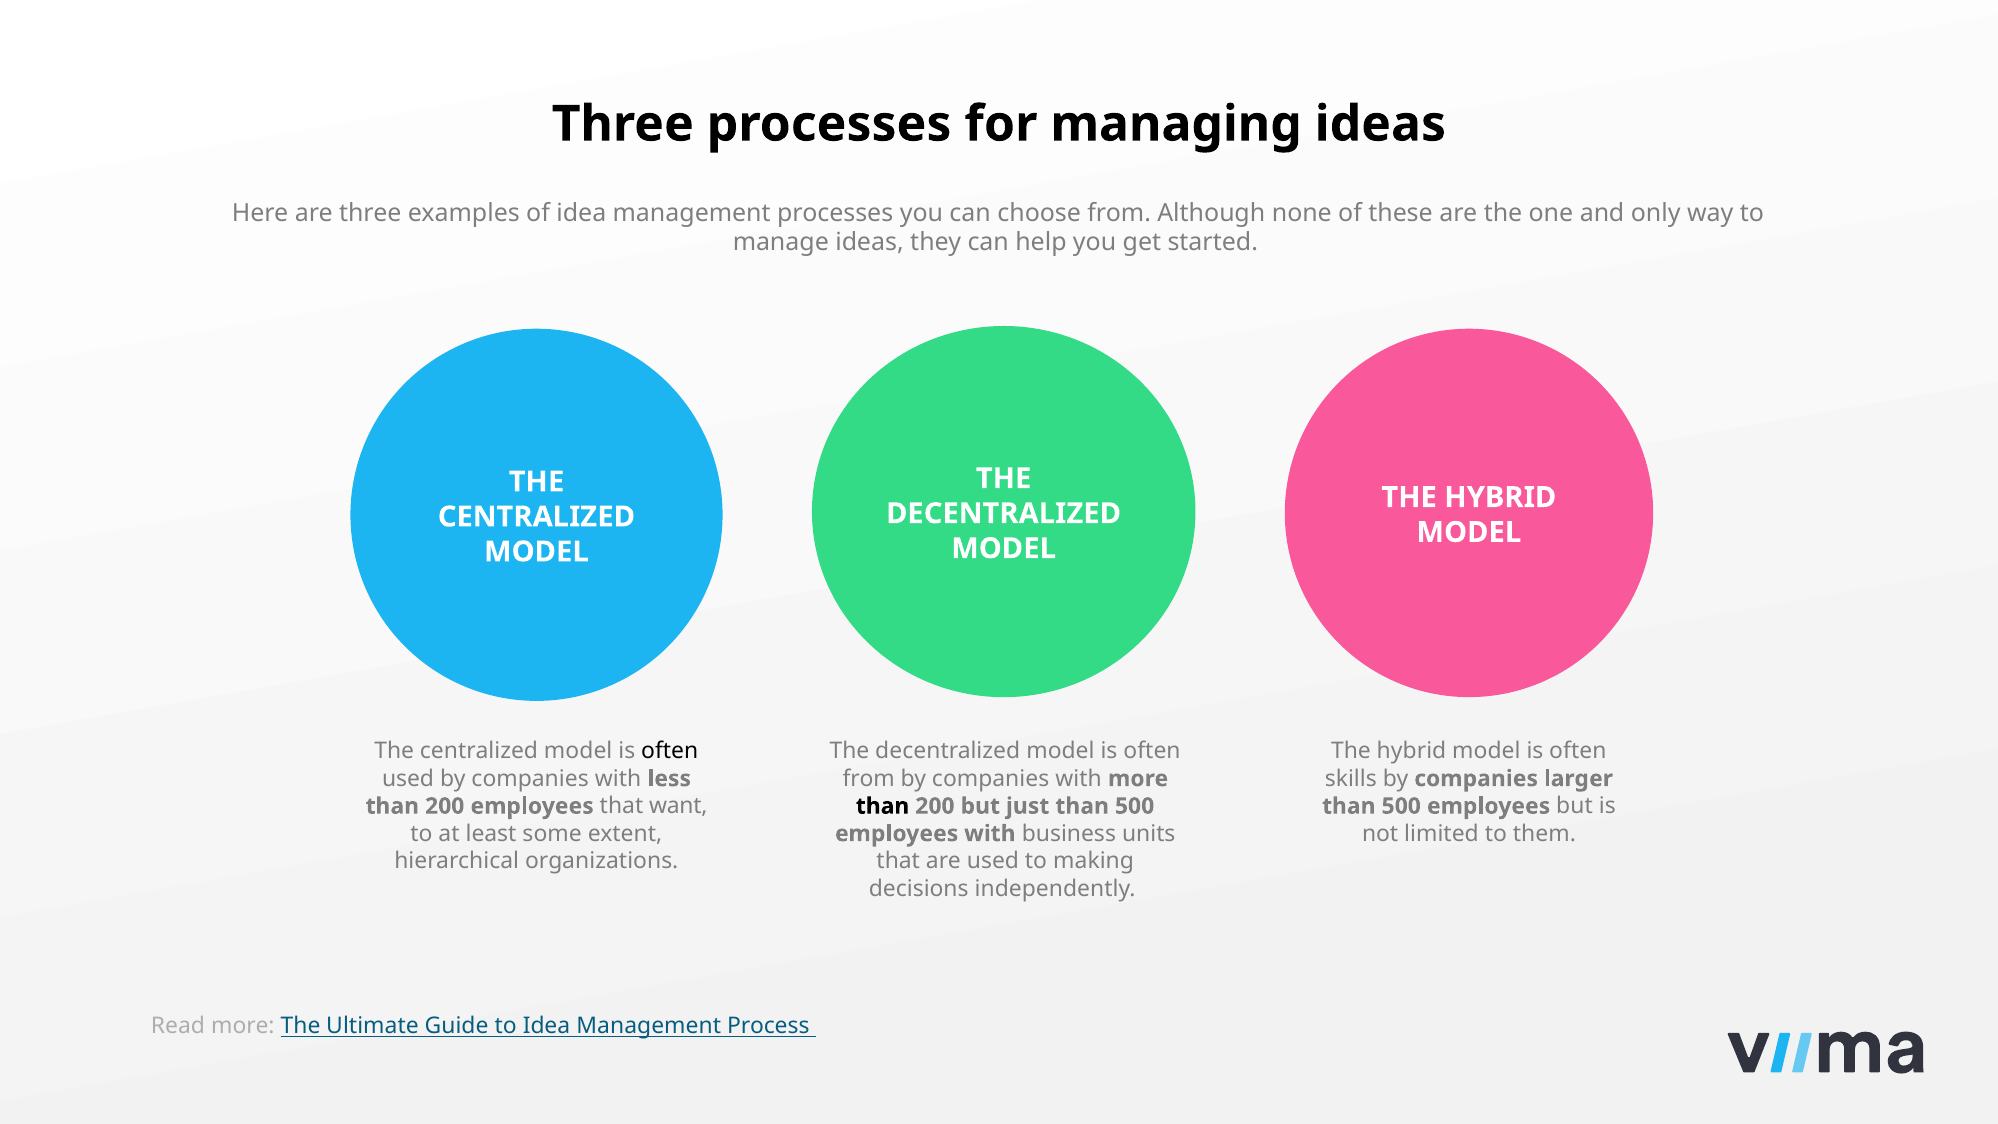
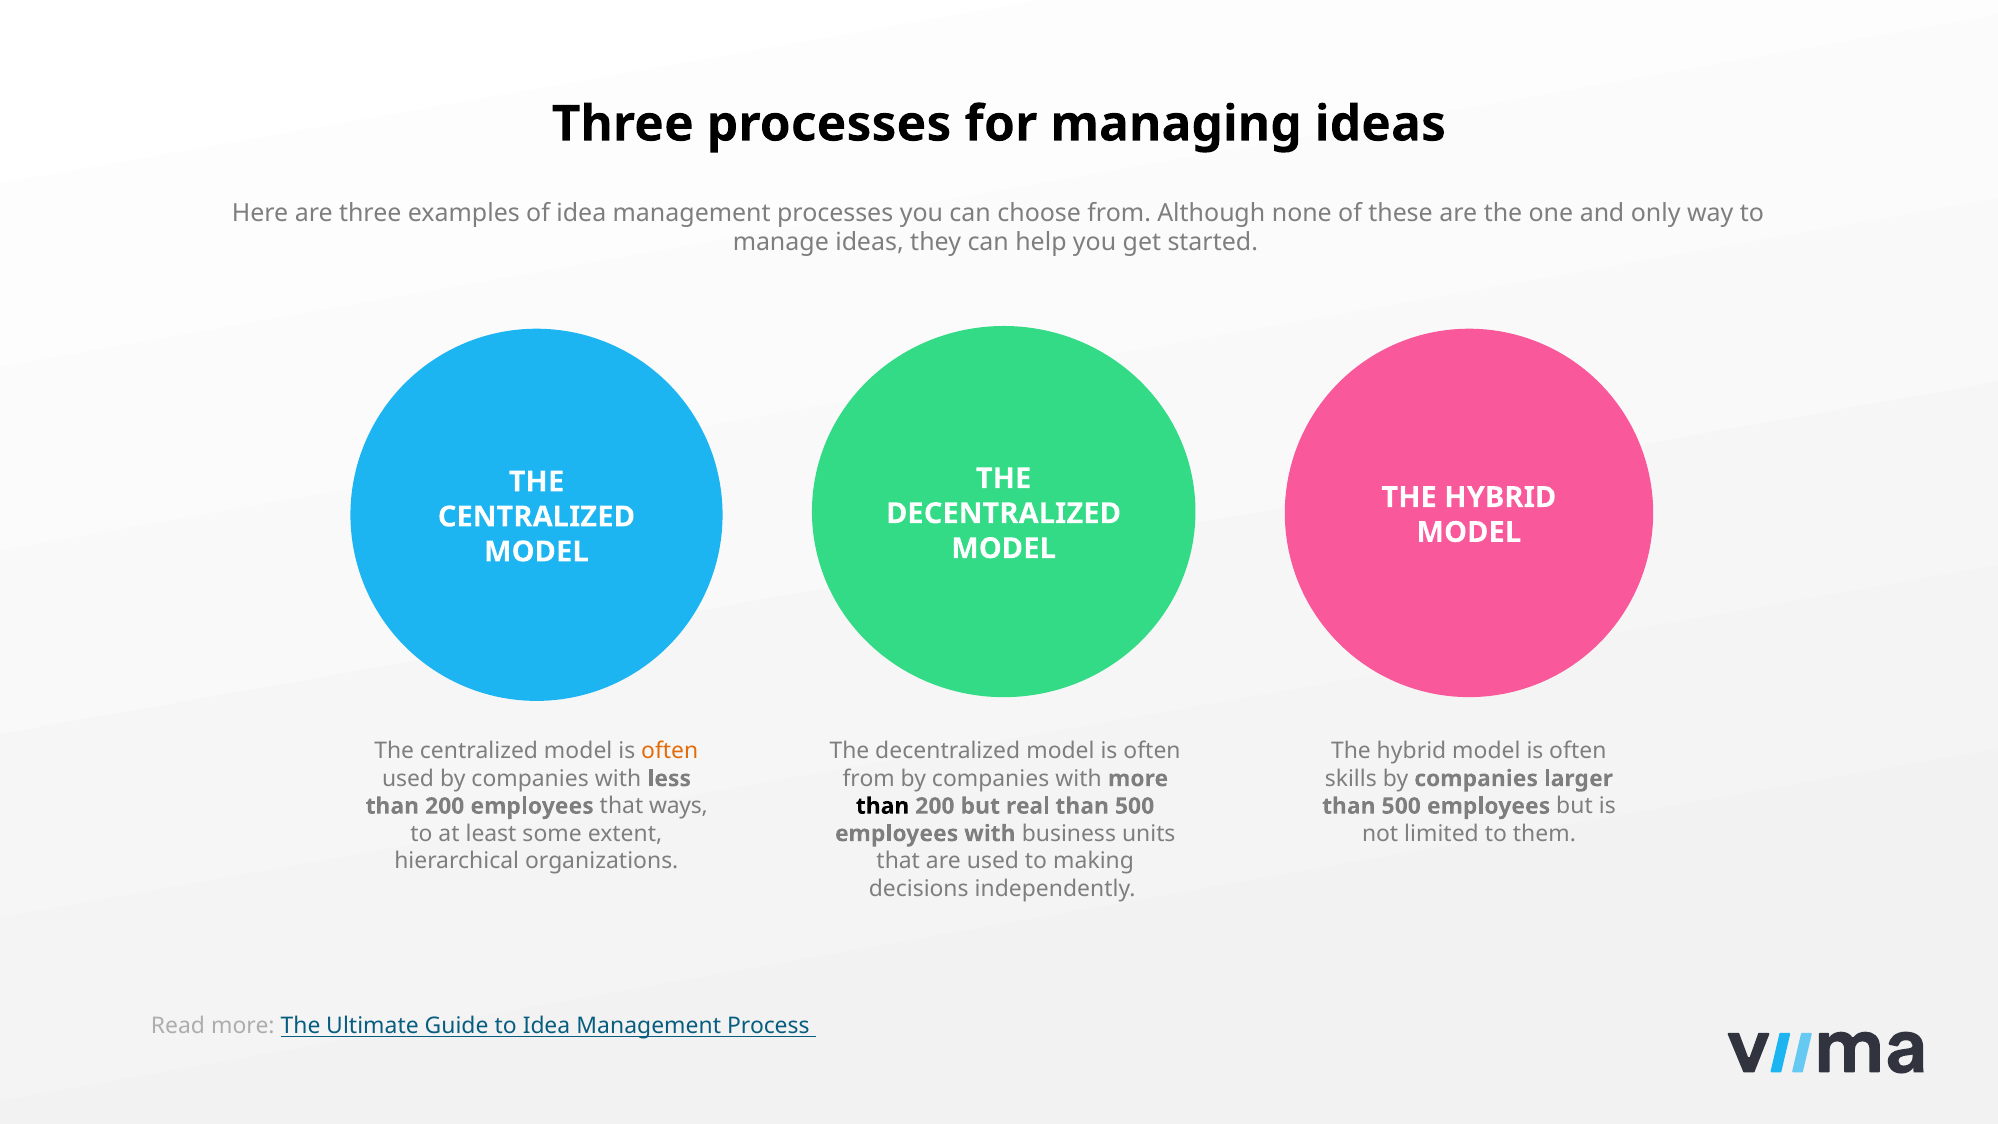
often colour: black -> orange (670, 751)
want: want -> ways (678, 806)
just: just -> real (1028, 806)
